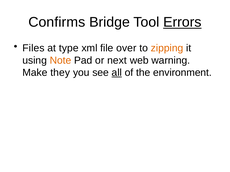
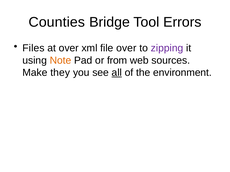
Confirms: Confirms -> Counties (57, 22)
Errors underline: present -> none (182, 22)
at type: type -> over (69, 48)
zipping colour: orange -> purple (167, 48)
next: next -> from (117, 61)
warning: warning -> sources (171, 61)
